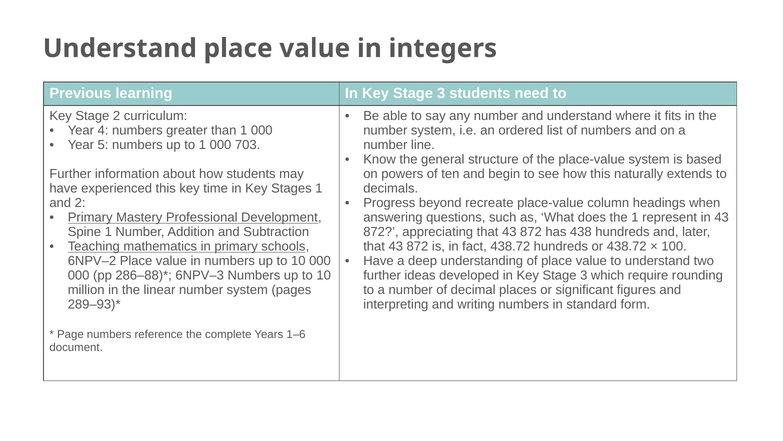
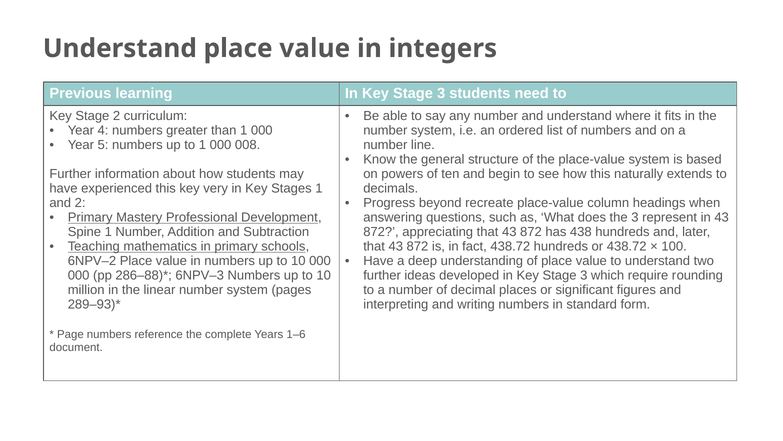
703: 703 -> 008 (248, 145)
time: time -> very (216, 188)
the 1: 1 -> 3 (635, 217)
